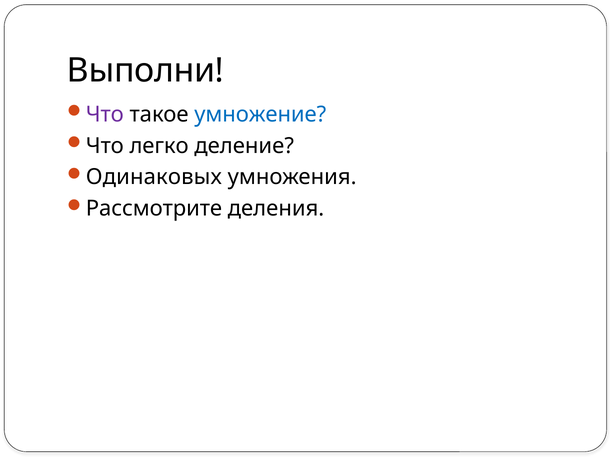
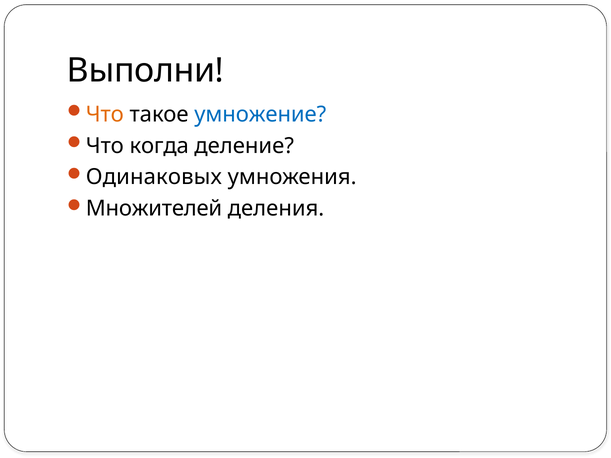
Что colour: purple -> orange (105, 115)
легко: легко -> когда (159, 146)
Рассмотрите: Рассмотрите -> Множителей (154, 209)
